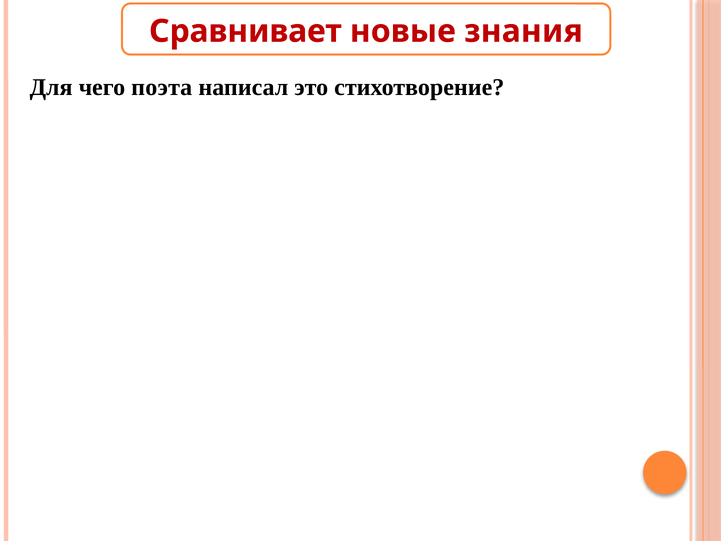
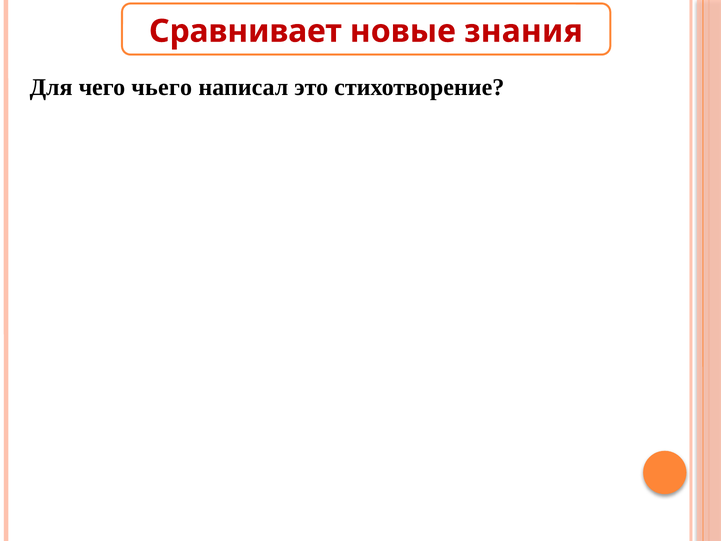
поэта: поэта -> чьего (162, 87)
